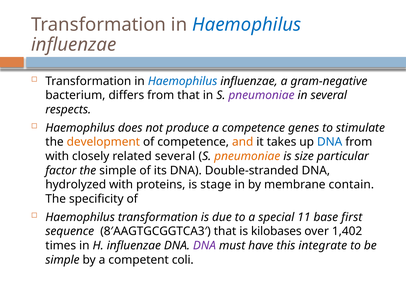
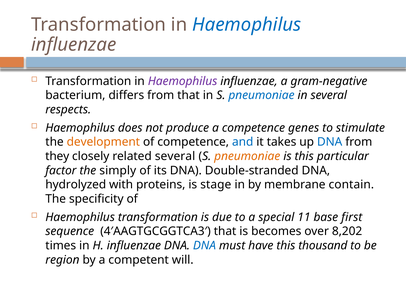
Haemophilus colour: blue -> purple (183, 81)
pneumoniae colour: purple -> blue (261, 95)
and colour: orange -> blue (243, 142)
with: with -> they (57, 156)
is size: size -> this (304, 156)
the simple: simple -> simply (118, 170)
8′AAGTGCGGTCA3′: 8′AAGTGCGGTCA3′ -> 4′AAGTGCGGTCA3′ (156, 231)
kilobases: kilobases -> becomes (276, 231)
1,402: 1,402 -> 8,202 (347, 231)
DNA colour: purple -> blue (204, 245)
integrate: integrate -> thousand (323, 245)
simple: simple -> region (62, 259)
coli: coli -> will (183, 259)
